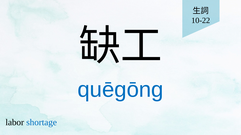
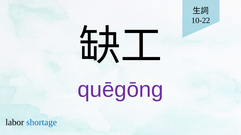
quēgōng colour: blue -> purple (120, 90)
